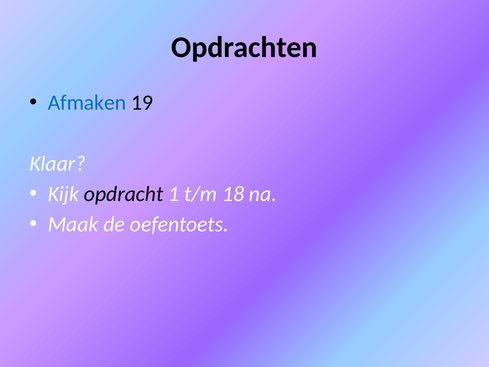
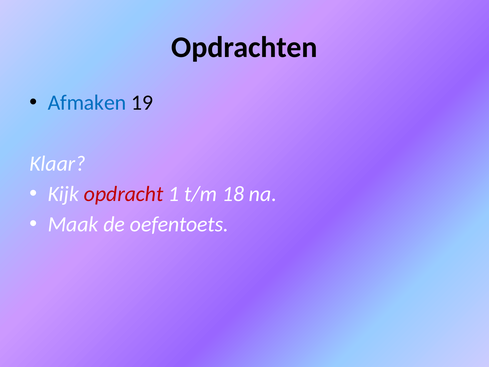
opdracht colour: black -> red (124, 194)
